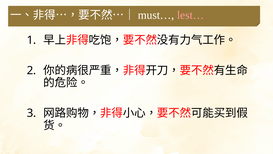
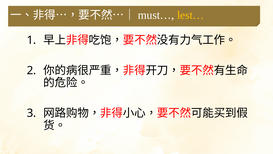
lest… colour: pink -> yellow (191, 15)
